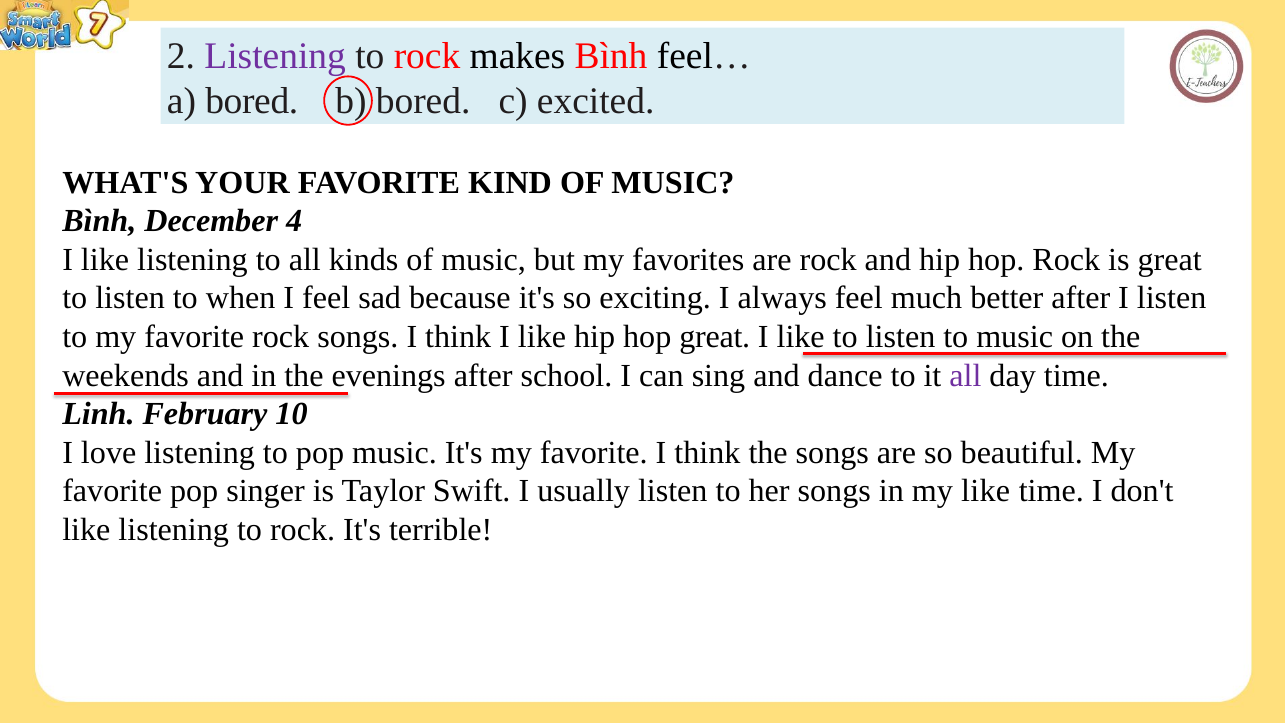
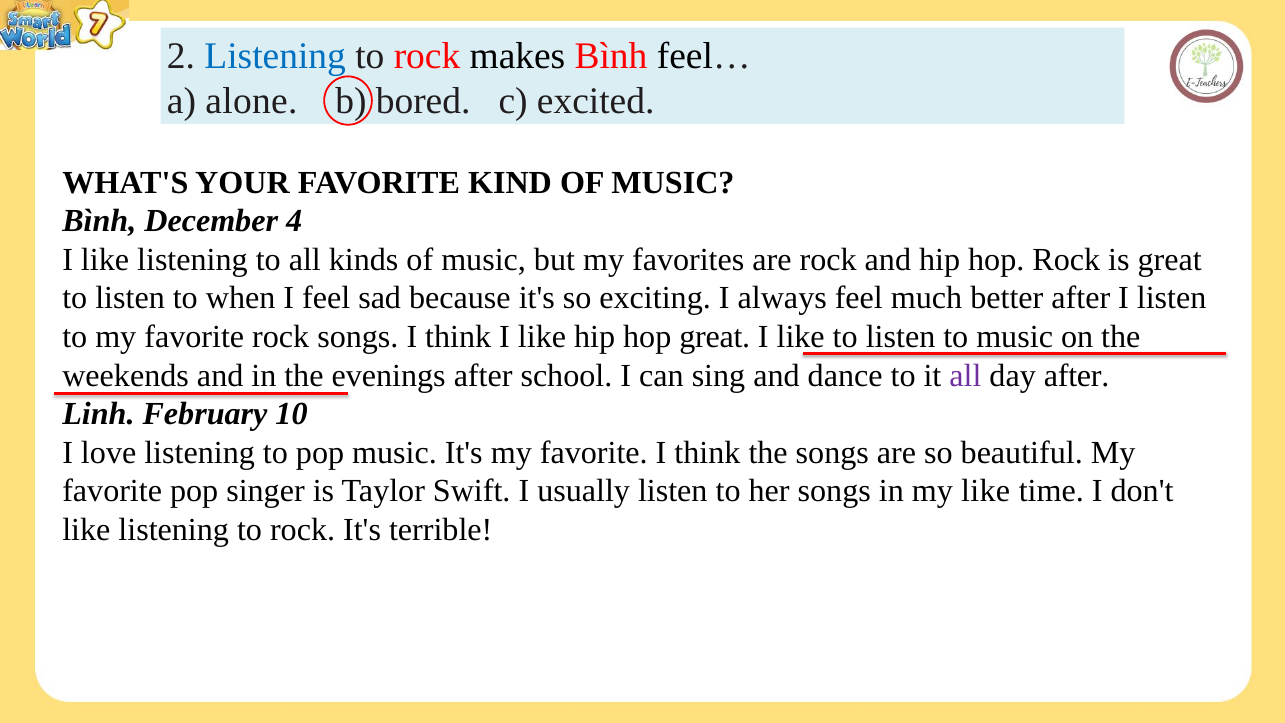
Listening colour: purple -> blue (275, 56)
a bored: bored -> alone (251, 101)
day time: time -> after (1077, 375)
